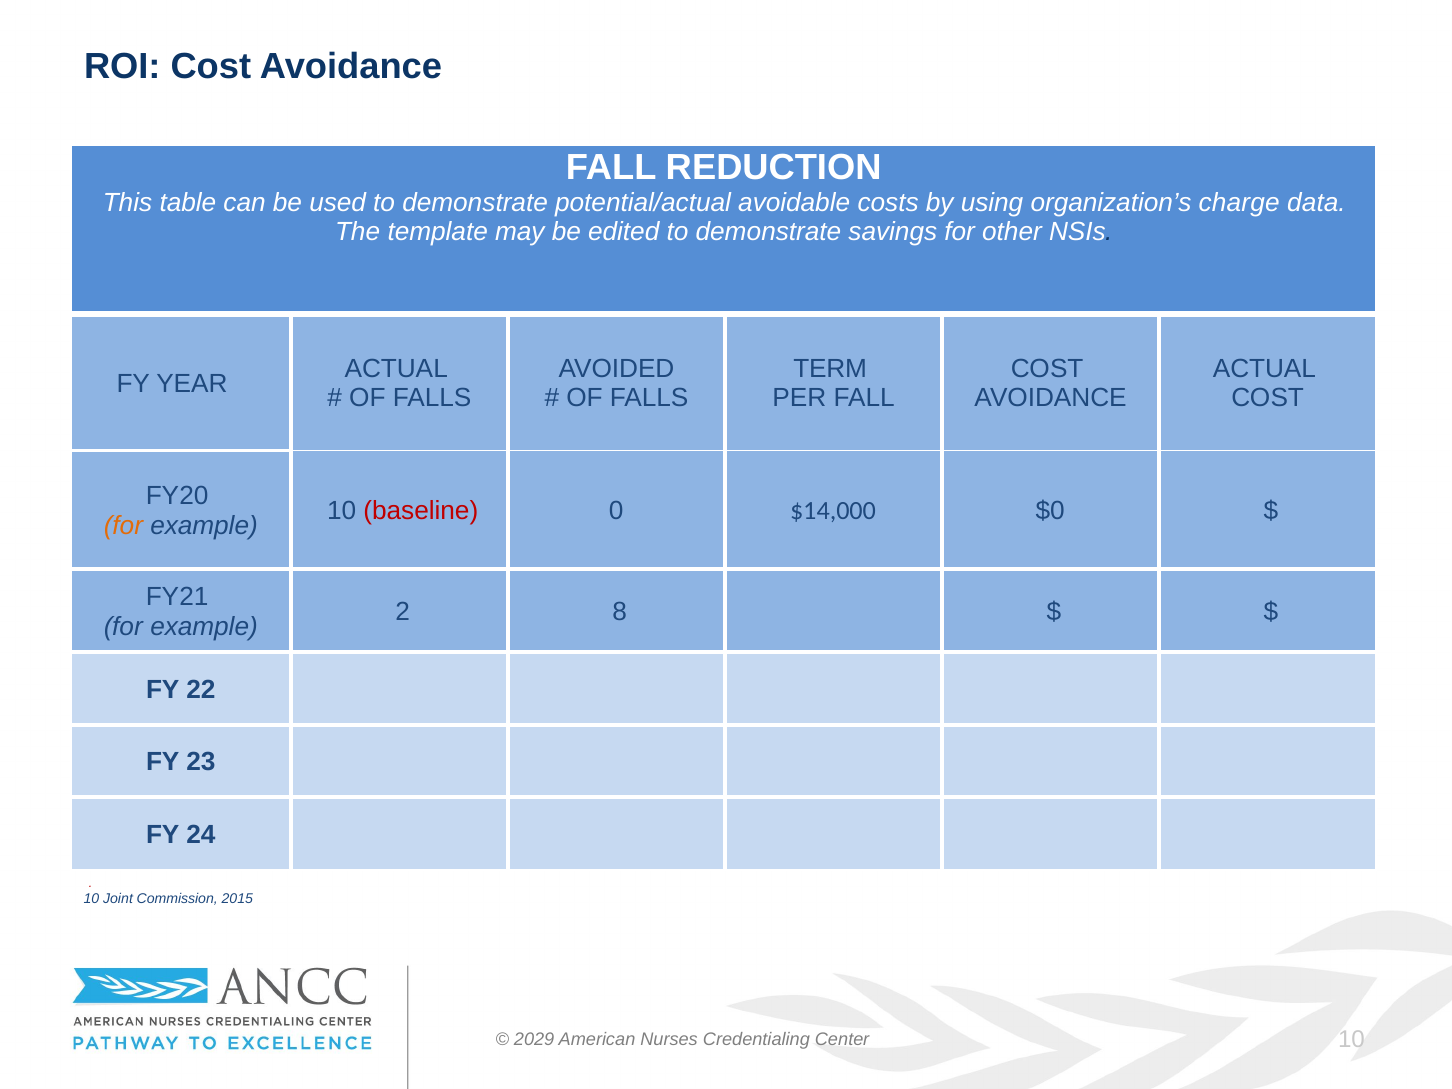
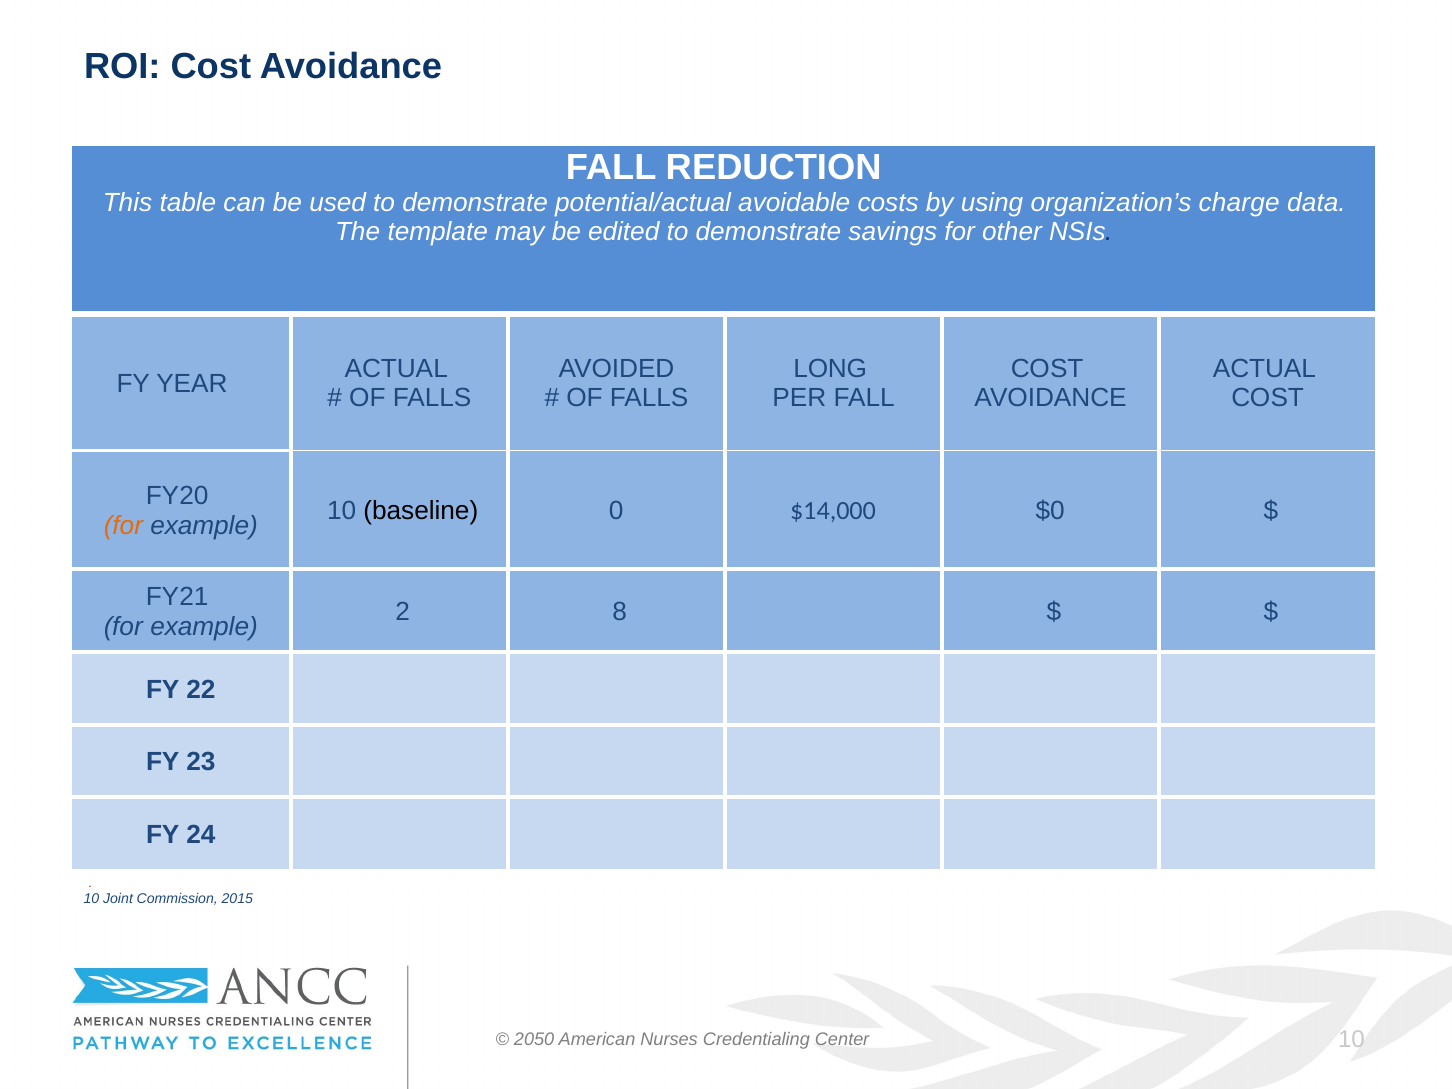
TERM: TERM -> LONG (830, 369)
baseline colour: red -> black (421, 511)
2029: 2029 -> 2050 (534, 1040)
